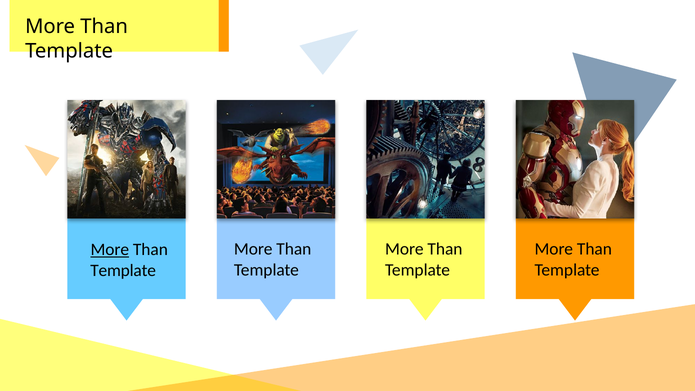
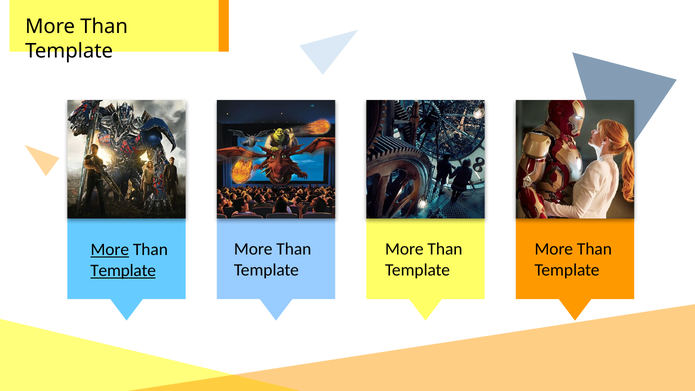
Template underline: none -> present (123, 270)
